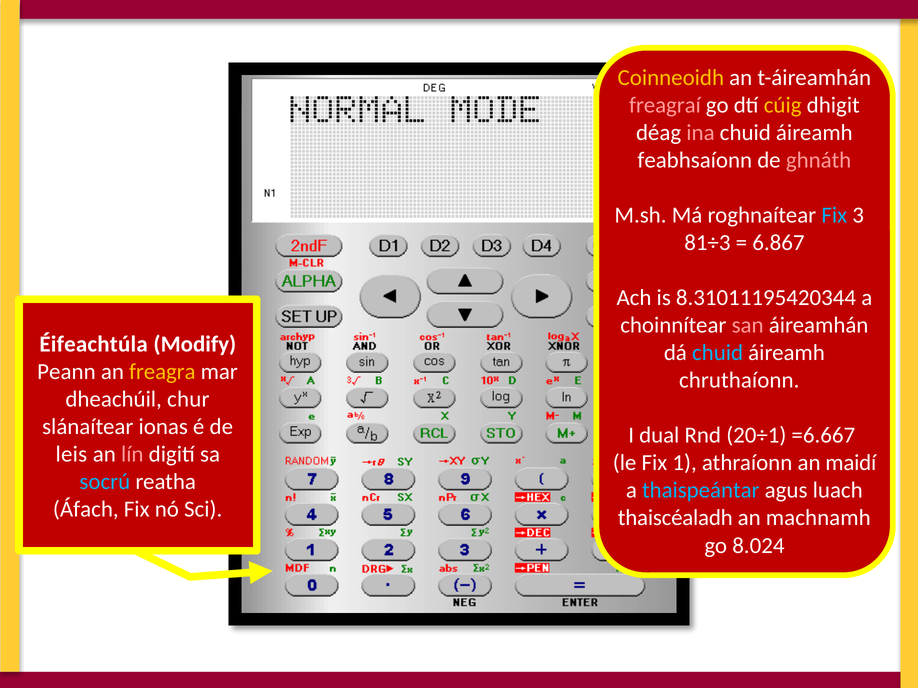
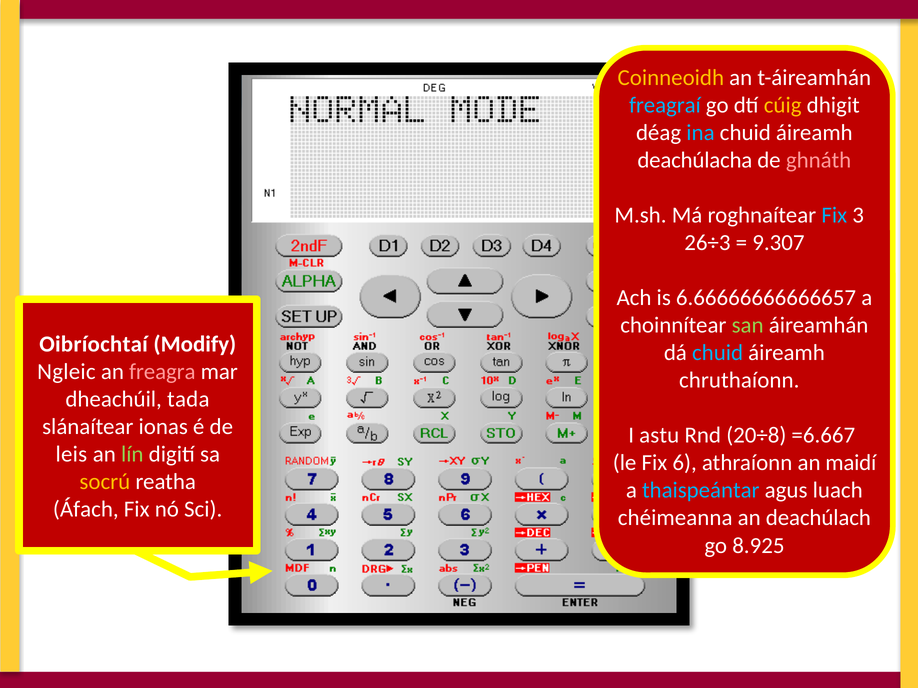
freagraí colour: pink -> light blue (665, 105)
ina colour: pink -> light blue (700, 133)
feabhsaíonn: feabhsaíonn -> deachúlacha (695, 160)
81÷3: 81÷3 -> 26÷3 (707, 243)
6.867: 6.867 -> 9.307 (778, 243)
8.31011195420344: 8.31011195420344 -> 6.66666666666657 (766, 298)
san colour: pink -> light green (748, 326)
Éifeachtúla: Éifeachtúla -> Oibríochtaí (94, 344)
Peann: Peann -> Ngleic (66, 372)
freagra colour: yellow -> pink (162, 372)
chur: chur -> tada (188, 399)
dual: dual -> astu (659, 436)
20÷1: 20÷1 -> 20÷8 (756, 436)
lín colour: pink -> light green (132, 454)
1: 1 -> 6 (685, 463)
socrú colour: light blue -> yellow (105, 482)
thaiscéaladh: thaiscéaladh -> chéimeanna (675, 518)
machnamh: machnamh -> deachúlach (818, 518)
8.024: 8.024 -> 8.925 (758, 546)
